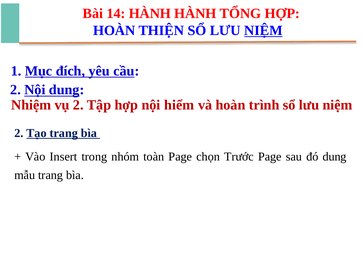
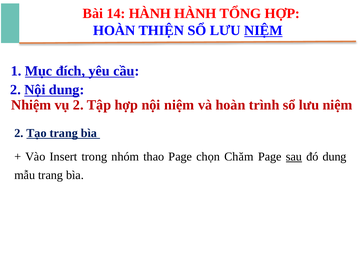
nội hiểm: hiểm -> niệm (179, 105)
toàn: toàn -> thao (154, 157)
Trước: Trước -> Chăm (239, 157)
sau underline: none -> present (294, 157)
